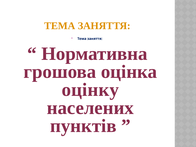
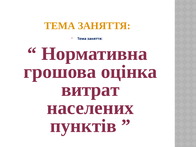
оцінку: оцінку -> витрат (90, 90)
